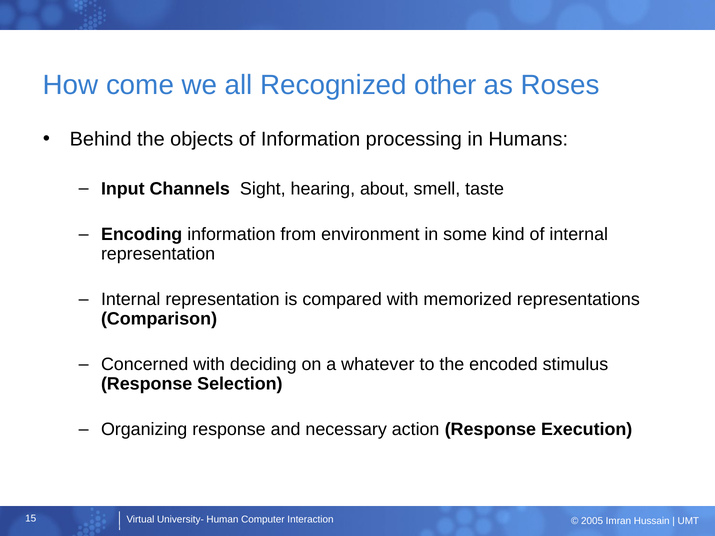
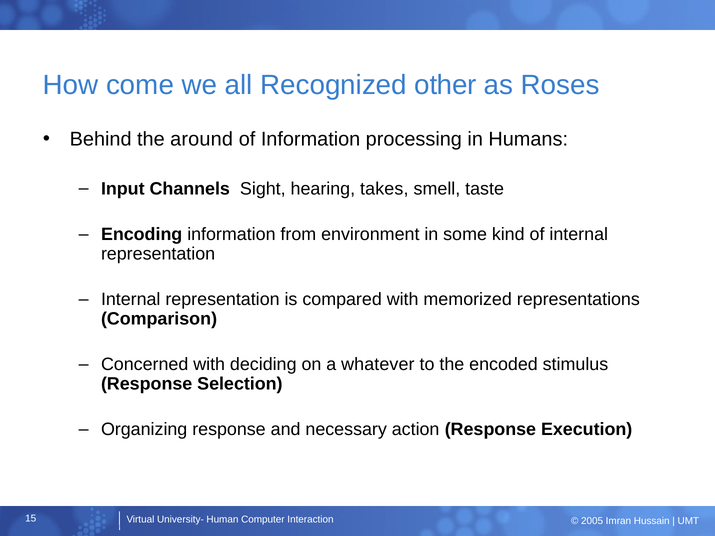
objects: objects -> around (202, 139)
about: about -> takes (384, 189)
